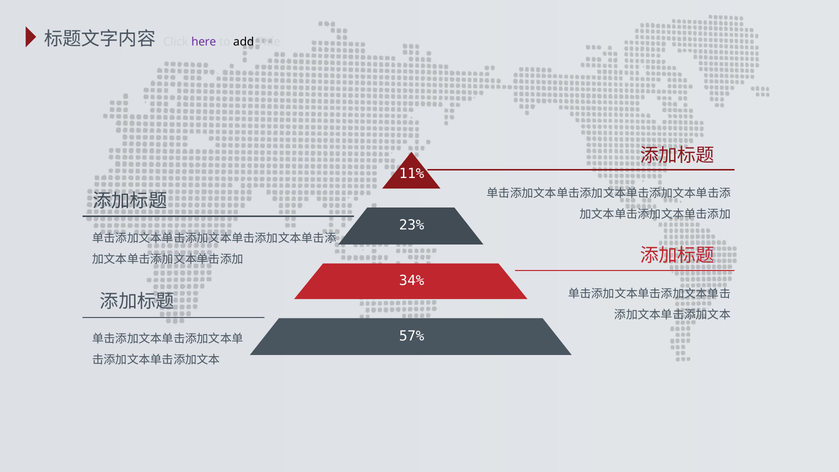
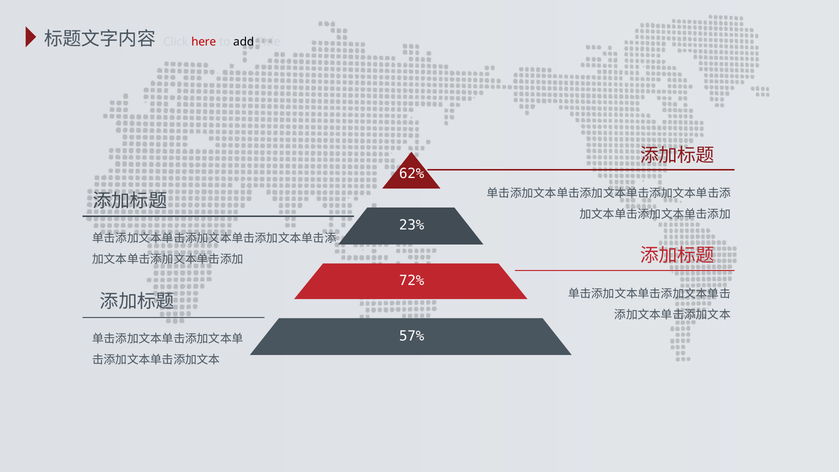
here colour: purple -> red (204, 42)
11%: 11% -> 62% (412, 174)
34%: 34% -> 72% (412, 280)
